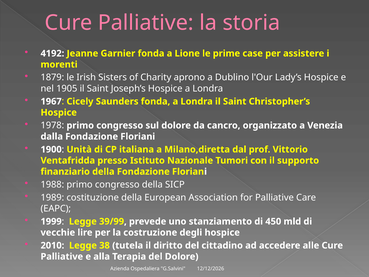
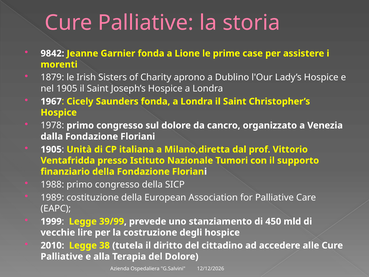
4192: 4192 -> 9842 (52, 53)
1900: 1900 -> 1905 (51, 149)
